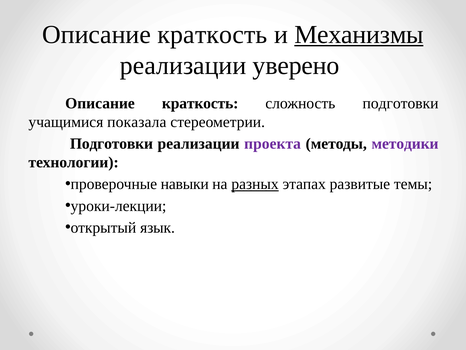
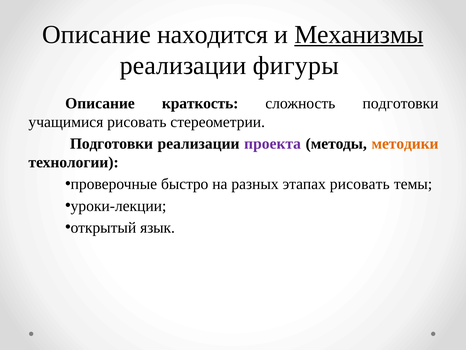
краткость: краткость -> находится (213, 34)
уверено: уверено -> фигуры (296, 65)
учащимися показала: показала -> рисовать (137, 122)
методики colour: purple -> orange (405, 143)
навыки: навыки -> быстро (185, 184)
разных underline: present -> none (255, 184)
этапах развитые: развитые -> рисовать (360, 184)
